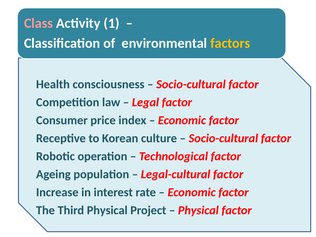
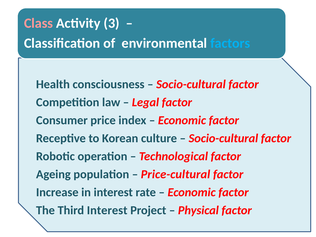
1: 1 -> 3 (112, 23)
factors colour: yellow -> light blue (230, 43)
Legal-cultural: Legal-cultural -> Price-cultural (176, 174)
Third Physical: Physical -> Interest (107, 210)
